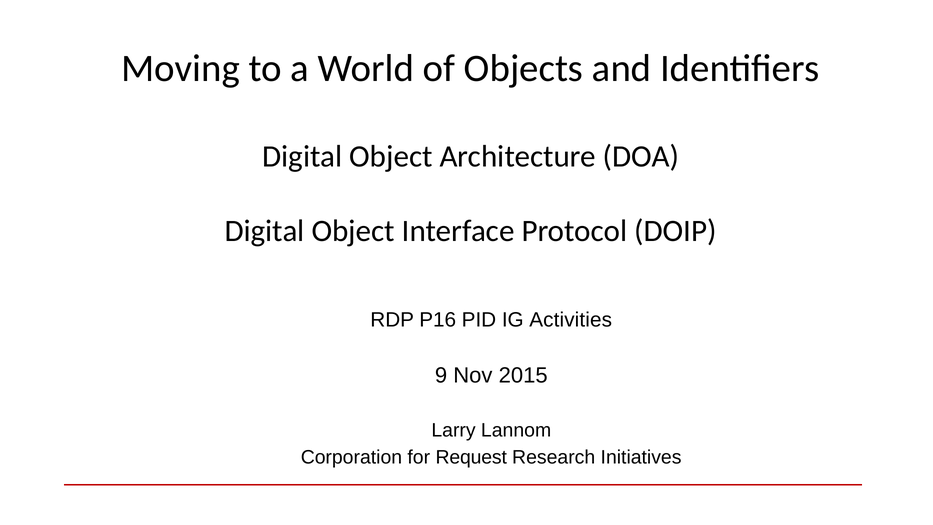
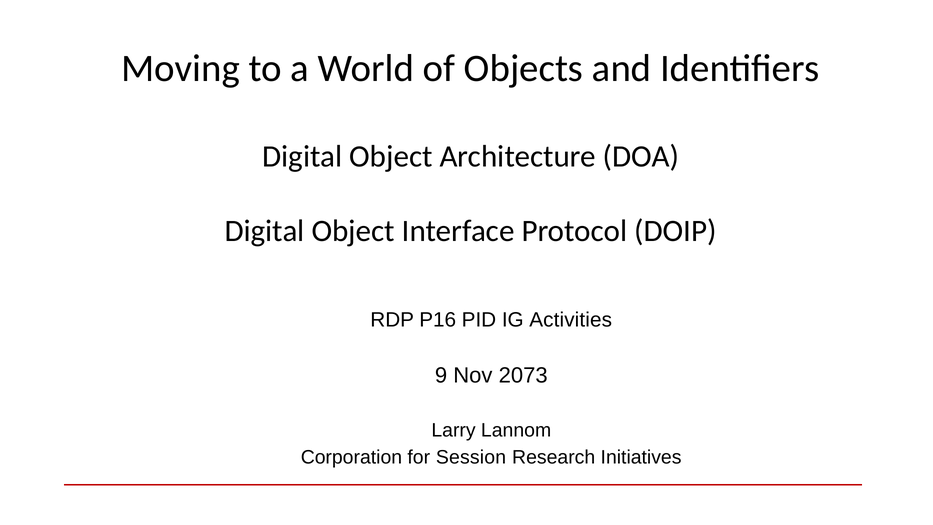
2015: 2015 -> 2073 (523, 376)
Request: Request -> Session (471, 457)
